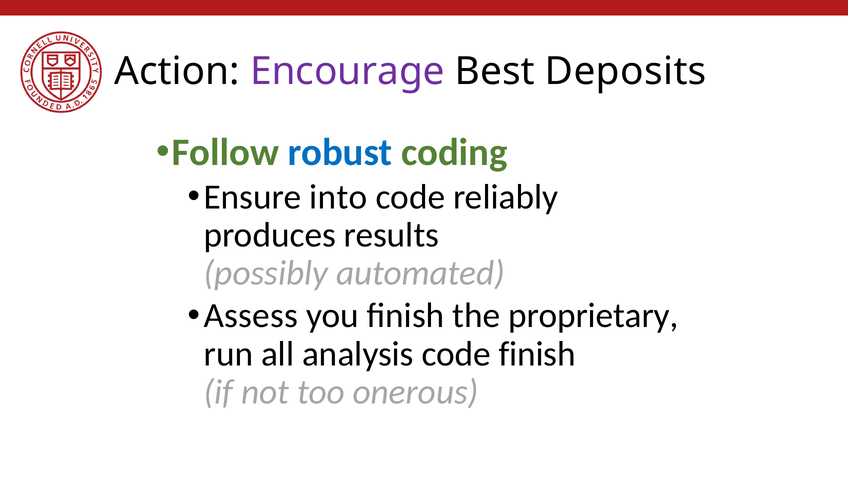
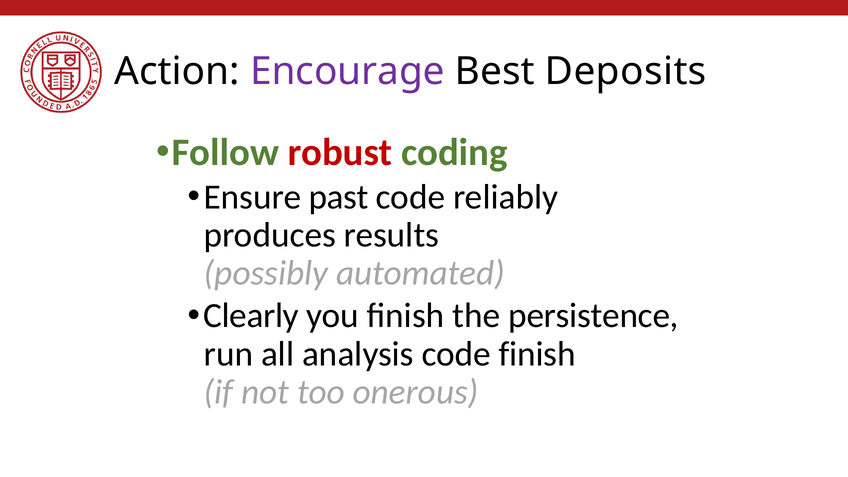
robust colour: blue -> red (340, 153)
into: into -> past (339, 197)
Assess: Assess -> Clearly (251, 316)
proprietary: proprietary -> persistence (593, 316)
